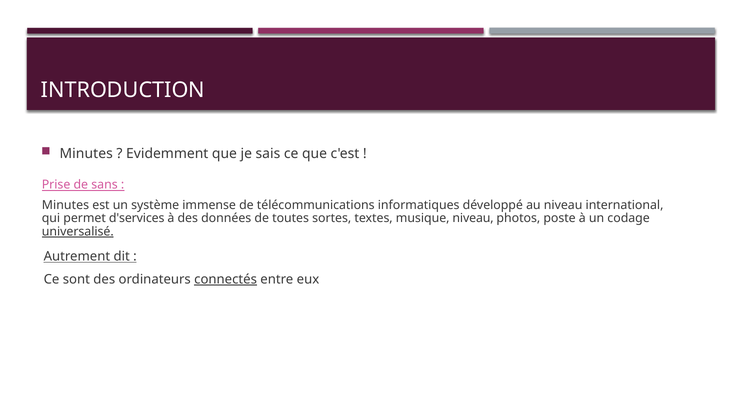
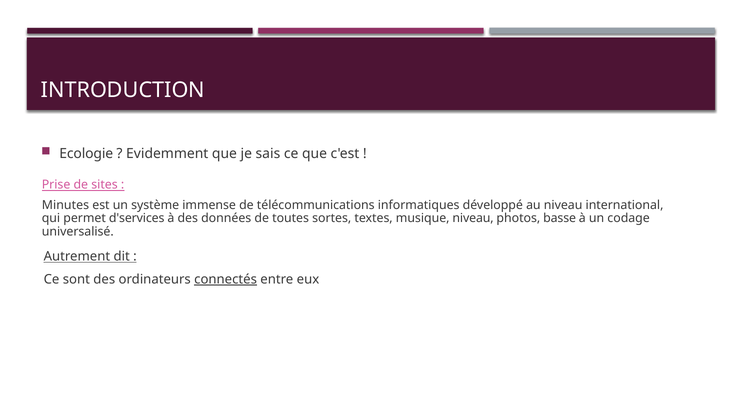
Minutes: Minutes -> Ecologie (86, 154)
sans: sans -> sites (105, 185)
poste: poste -> basse (560, 218)
universalisé underline: present -> none (78, 231)
